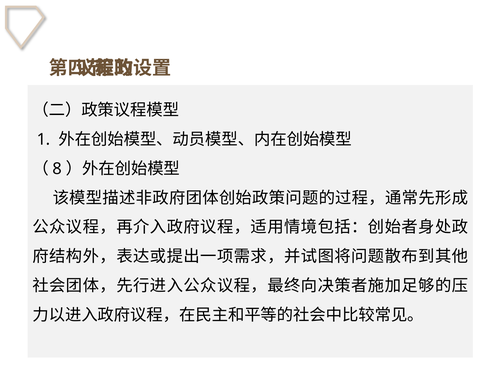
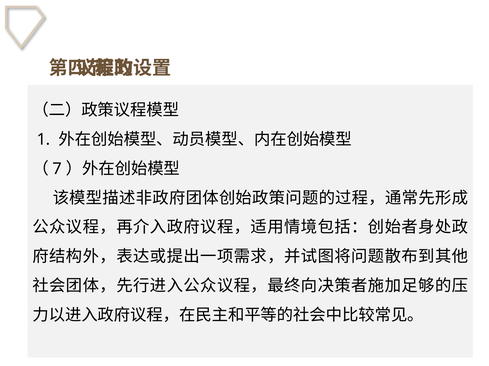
8: 8 -> 7 (57, 169)
